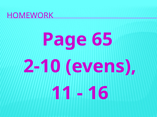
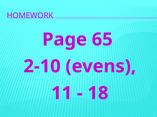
16: 16 -> 18 (98, 94)
